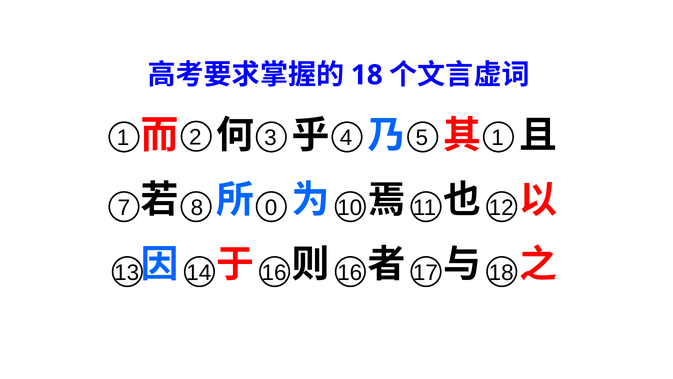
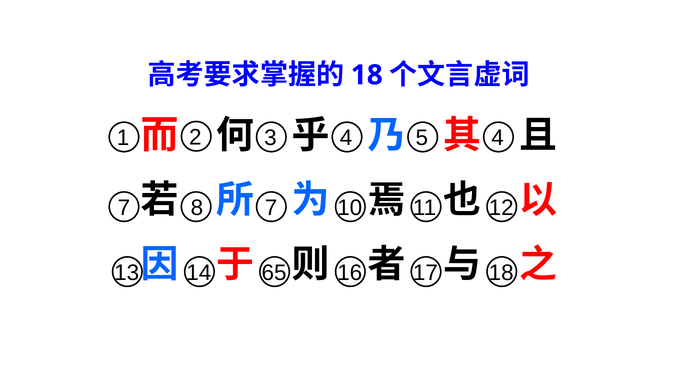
5 1: 1 -> 4 (498, 138)
8 0: 0 -> 7 (271, 208)
14 16: 16 -> 65 (274, 272)
